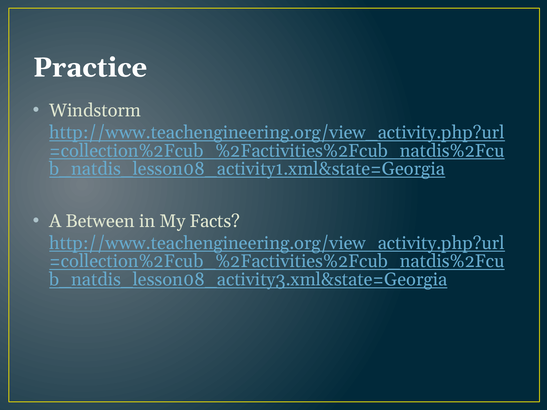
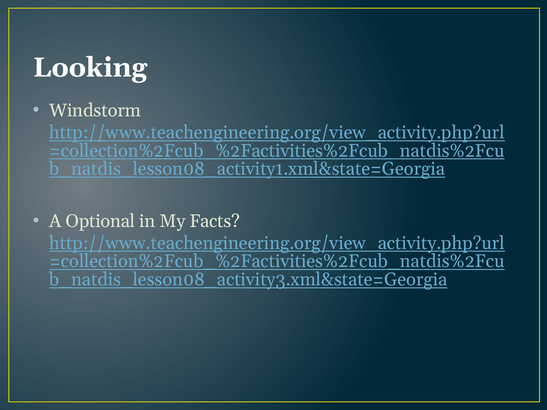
Practice: Practice -> Looking (90, 68)
Between: Between -> Optional (100, 221)
